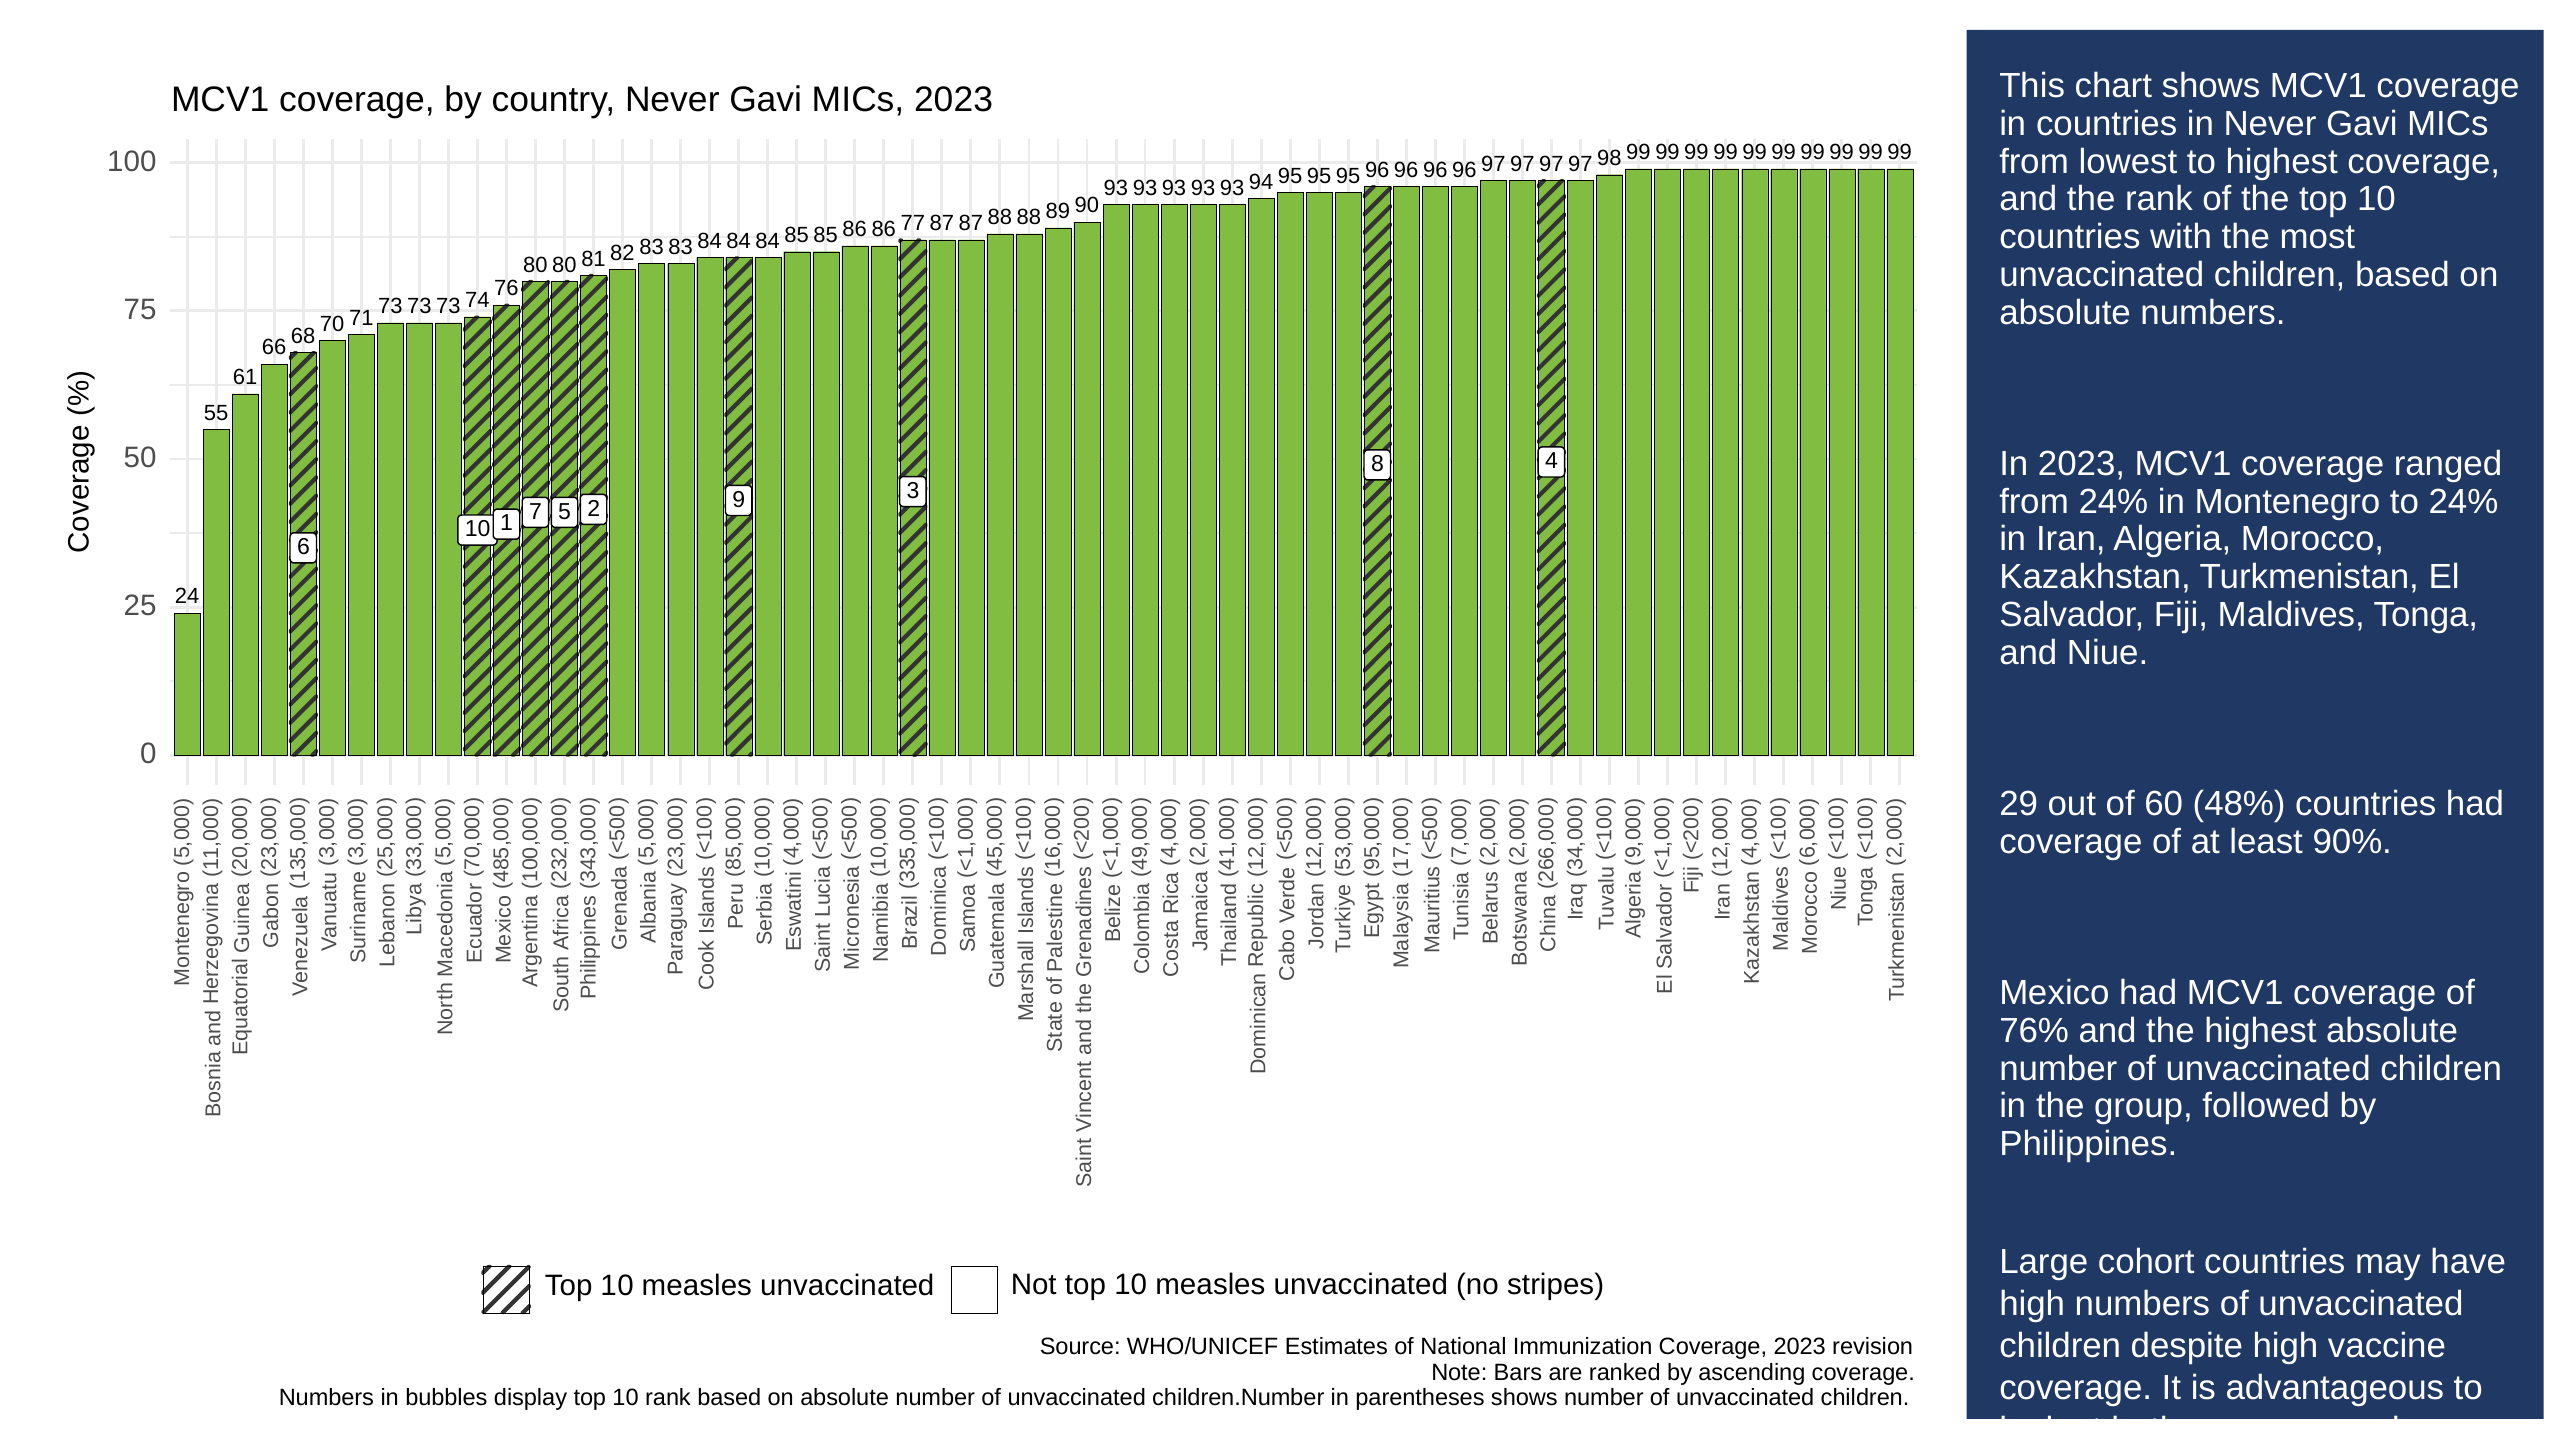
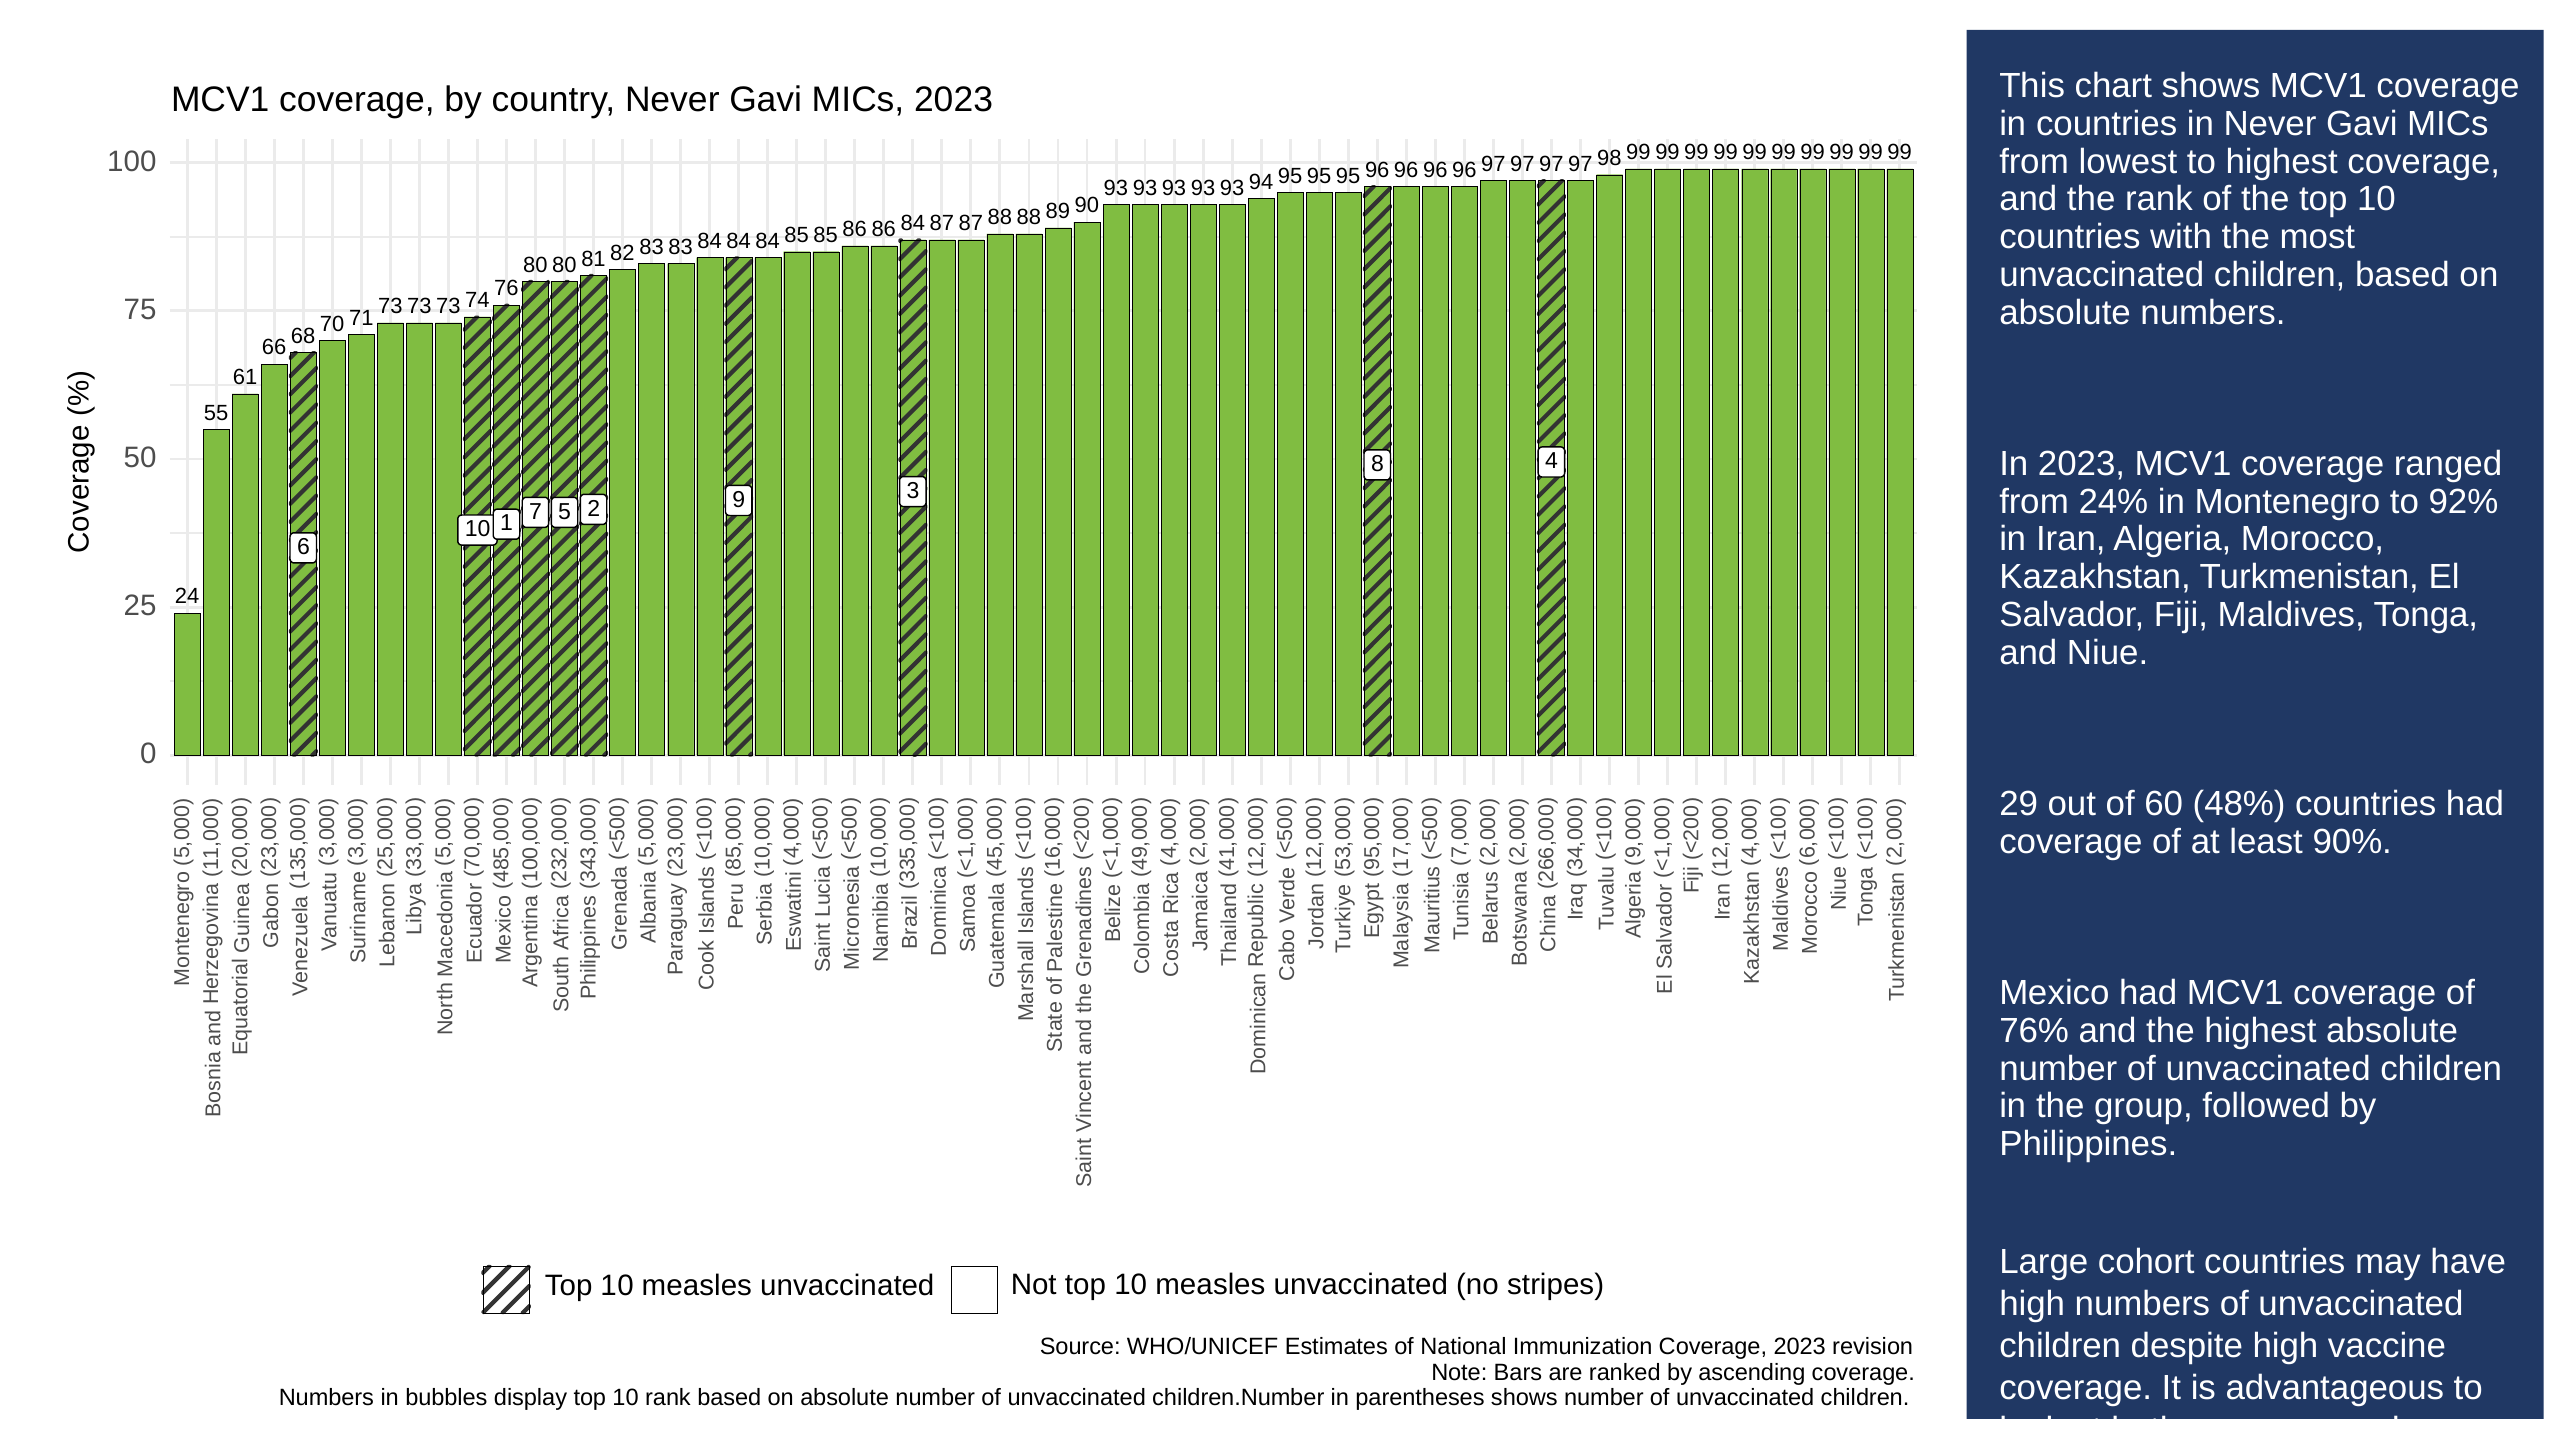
86 77: 77 -> 84 (913, 223)
to 24%: 24% -> 92% (2463, 502)
